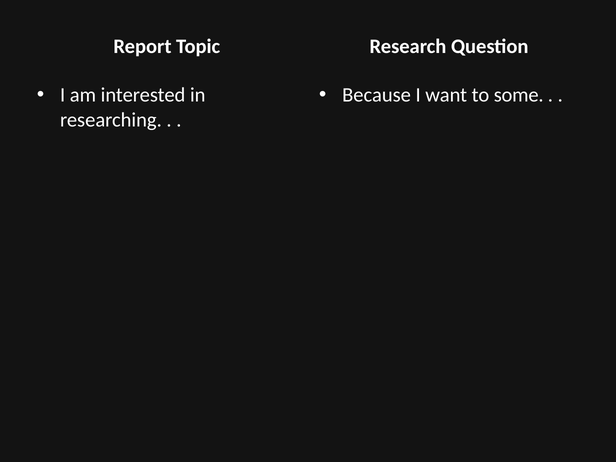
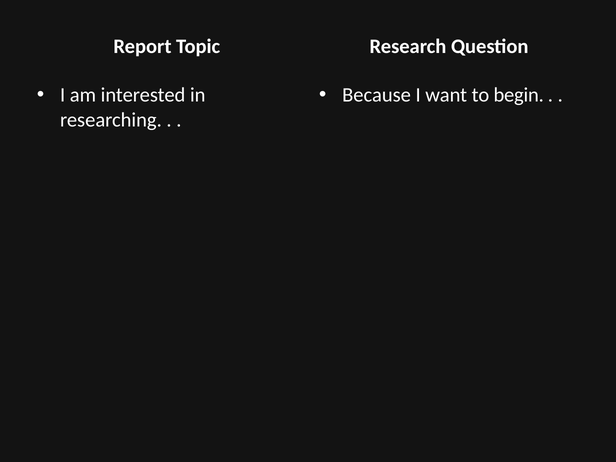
some: some -> begin (519, 95)
